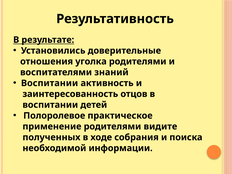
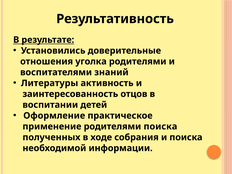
Воспитании: Воспитании -> Литературы (50, 83)
Полоролевое: Полоролевое -> Оформление (54, 116)
родителями видите: видите -> поиска (160, 126)
